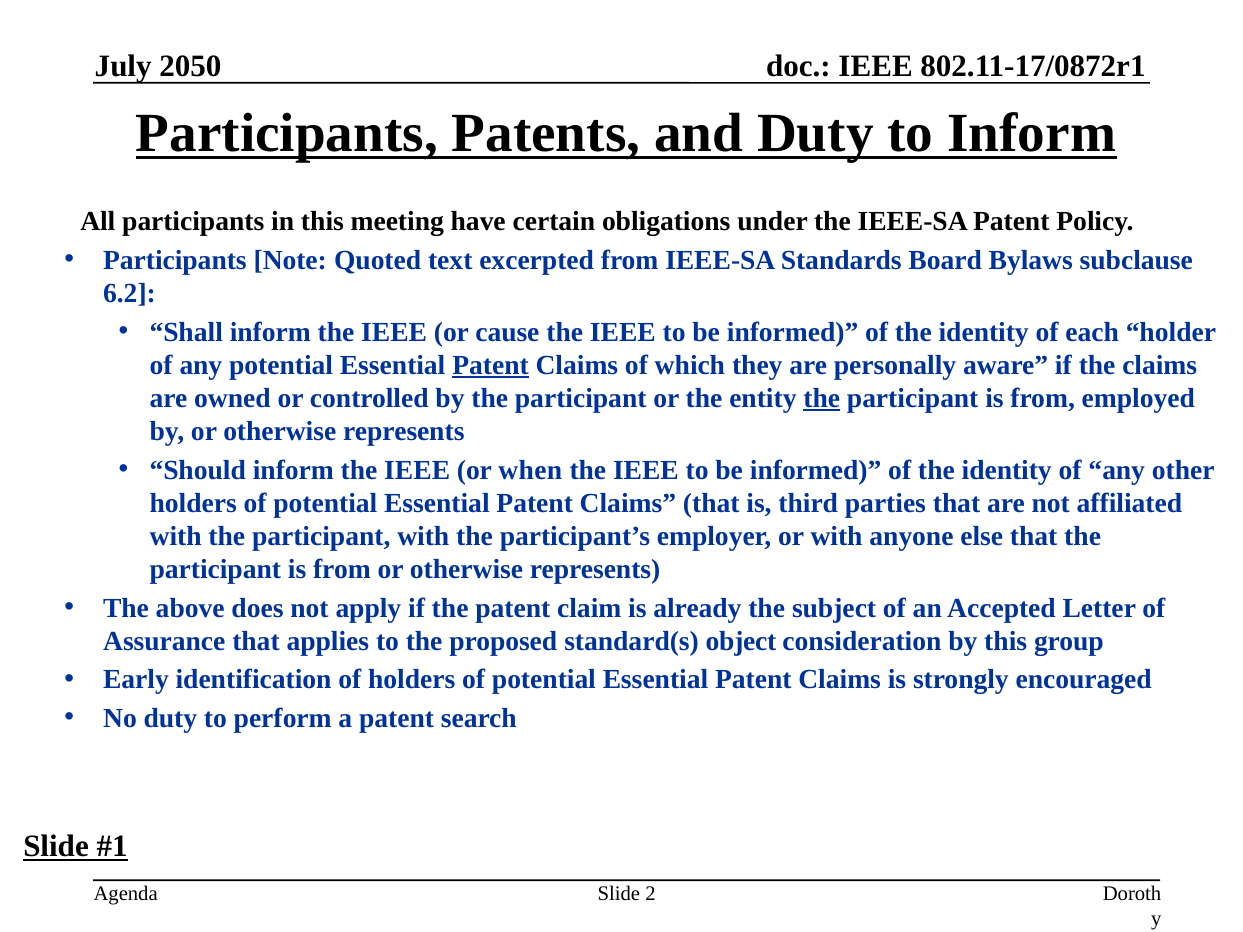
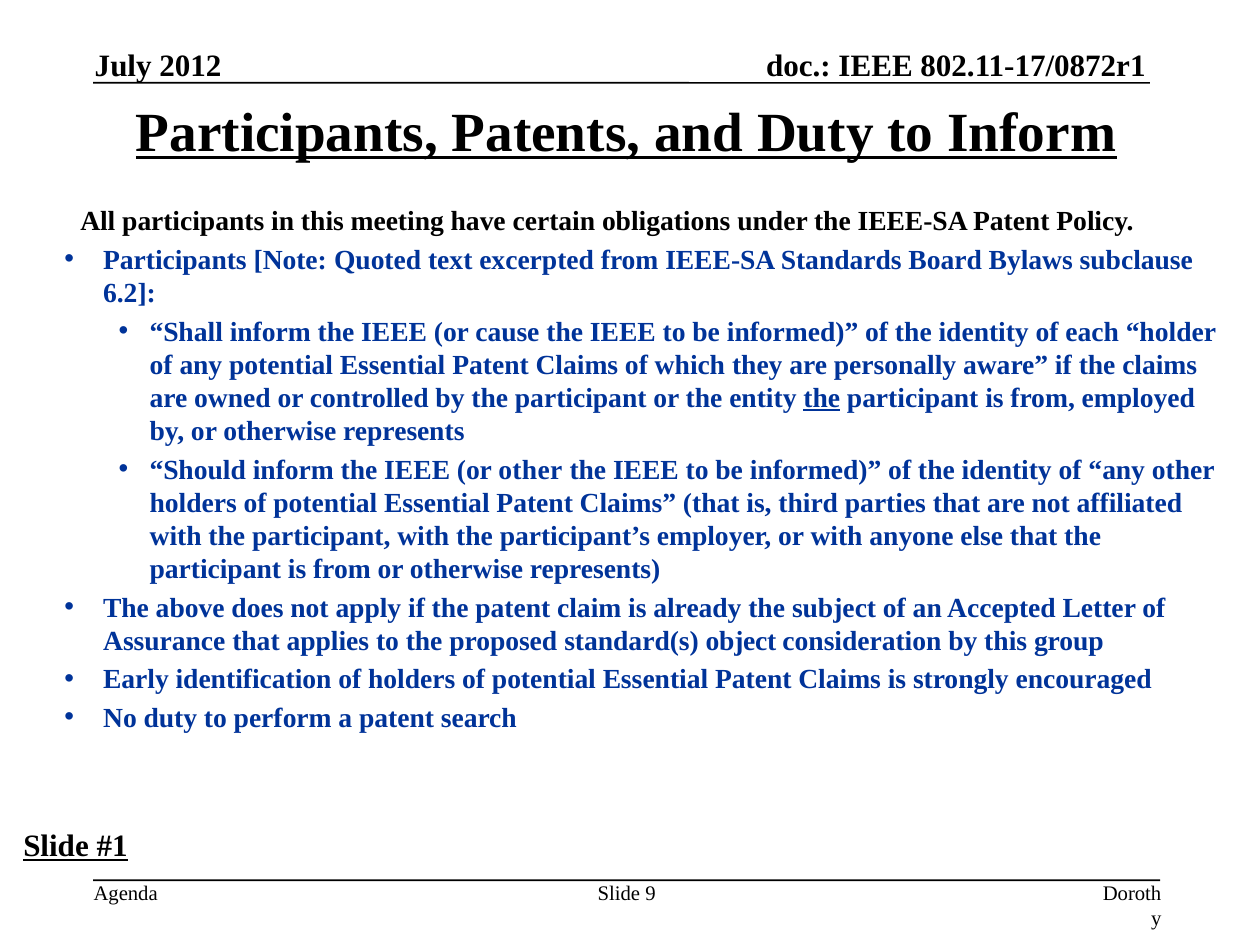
2050: 2050 -> 2012 (190, 66)
Patent underline: present -> none (491, 365)
or when: when -> other (530, 470)
2: 2 -> 9 (650, 894)
